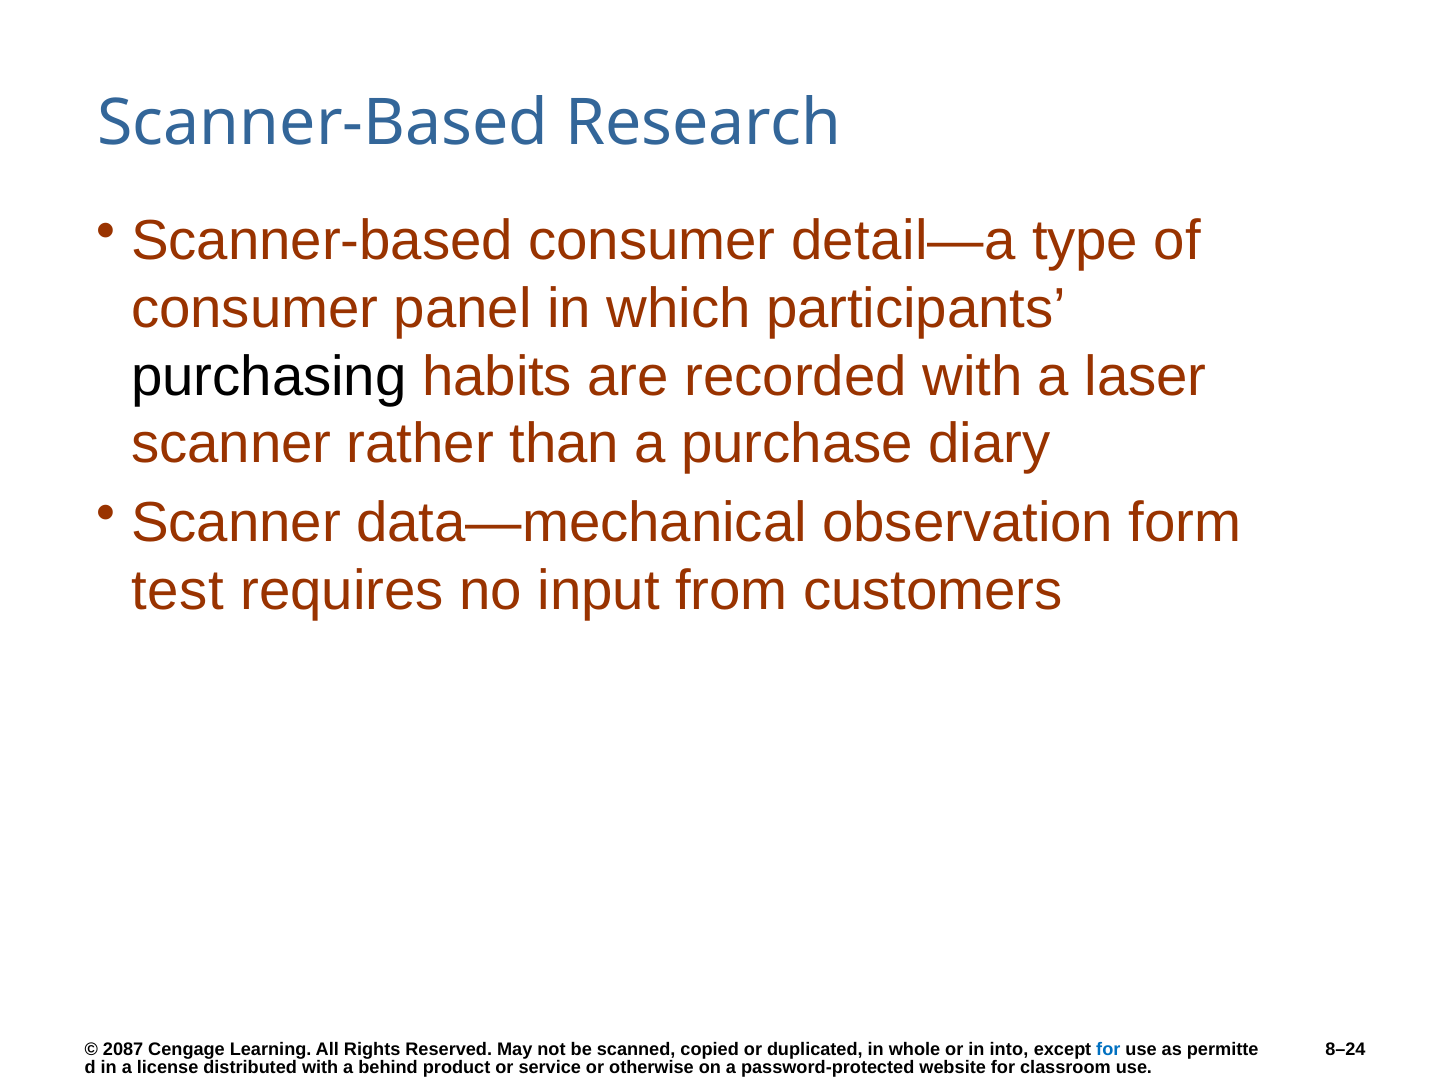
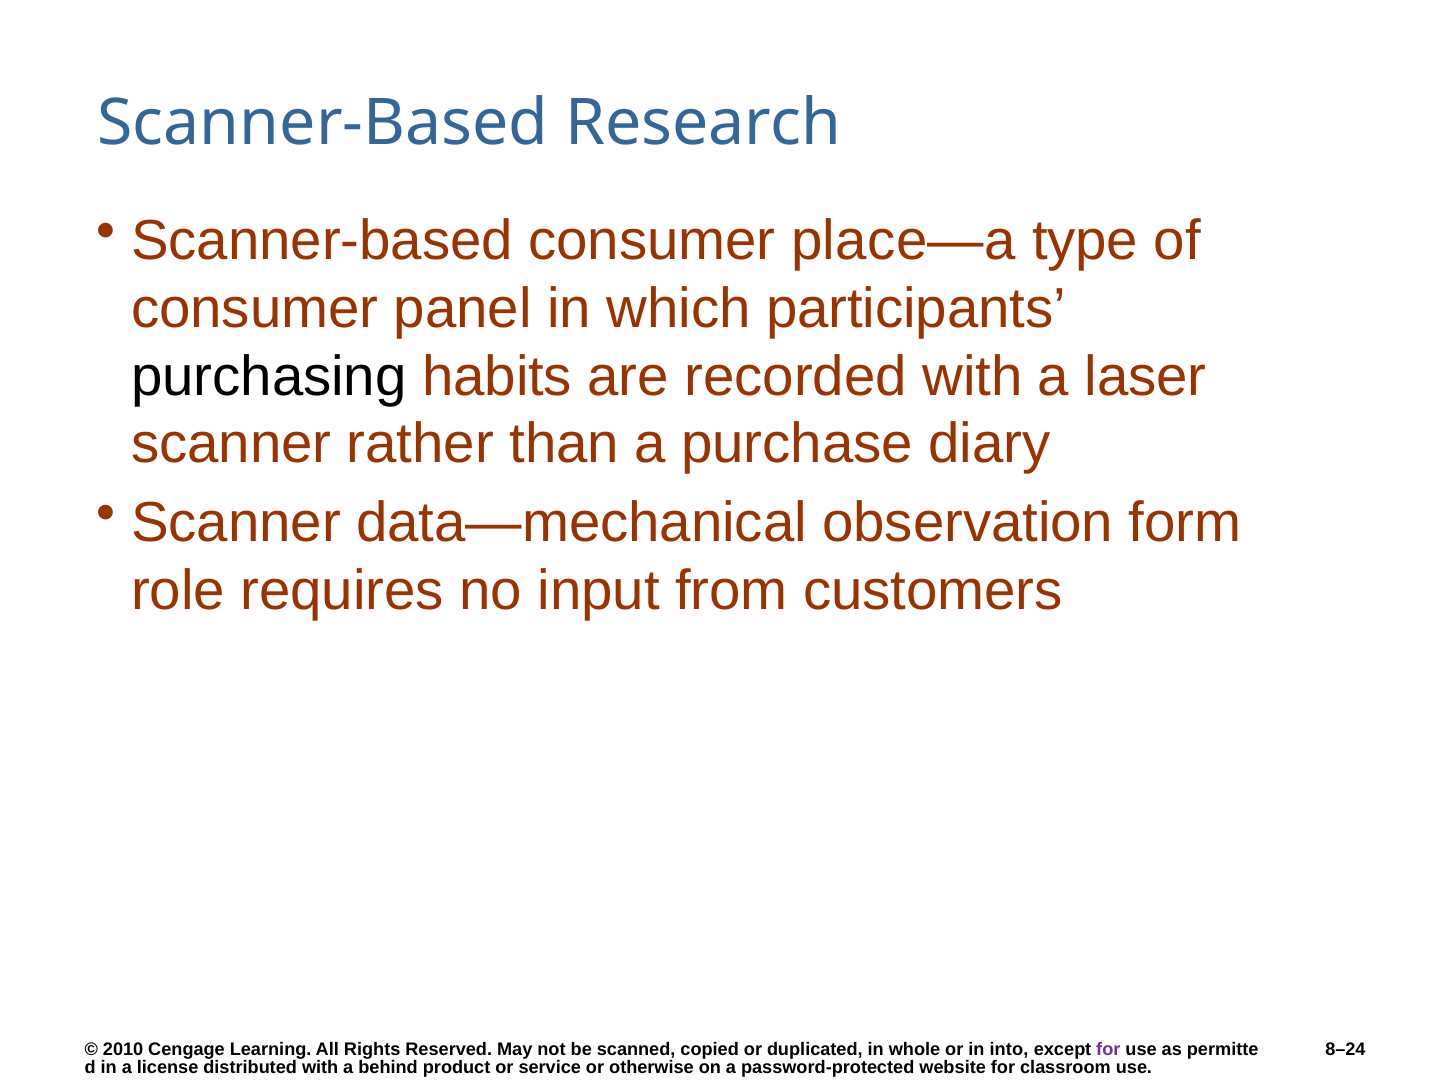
detail—a: detail—a -> place—a (904, 241)
test: test -> role (178, 591)
2087: 2087 -> 2010 (123, 1049)
for colour: blue -> purple (1108, 1049)
